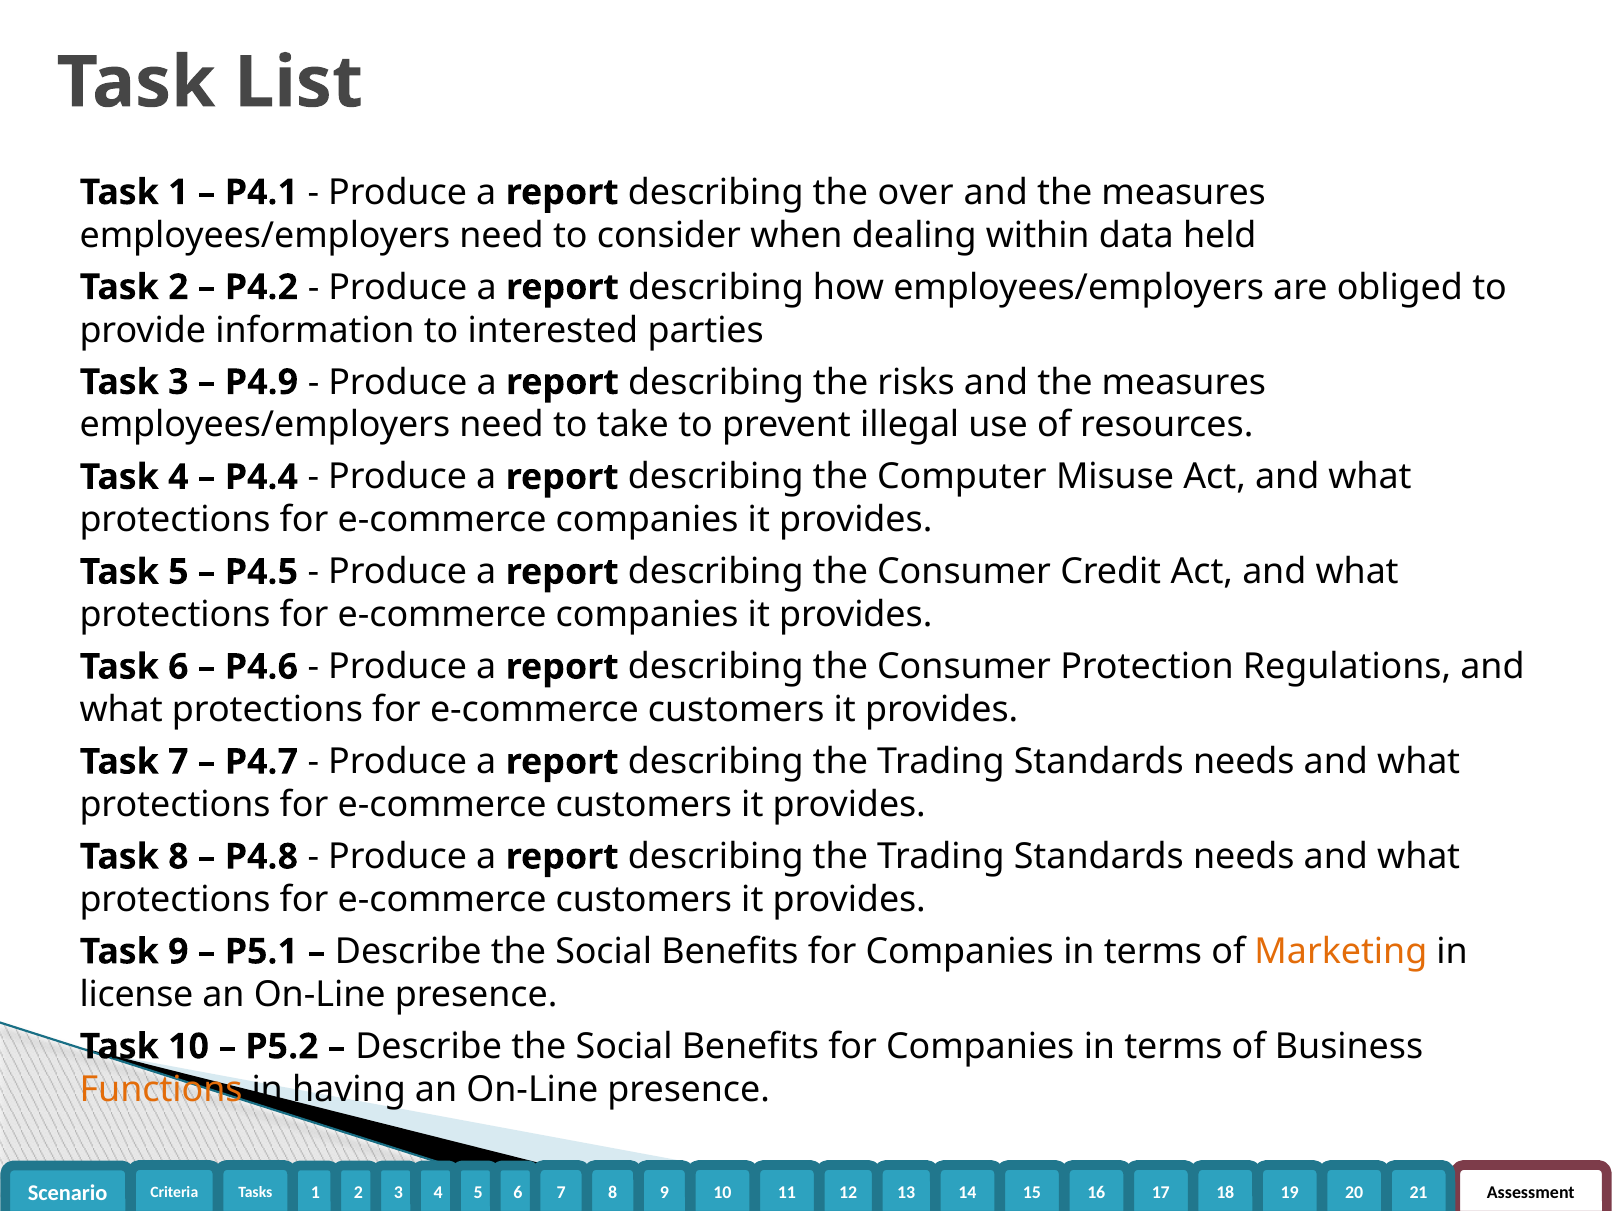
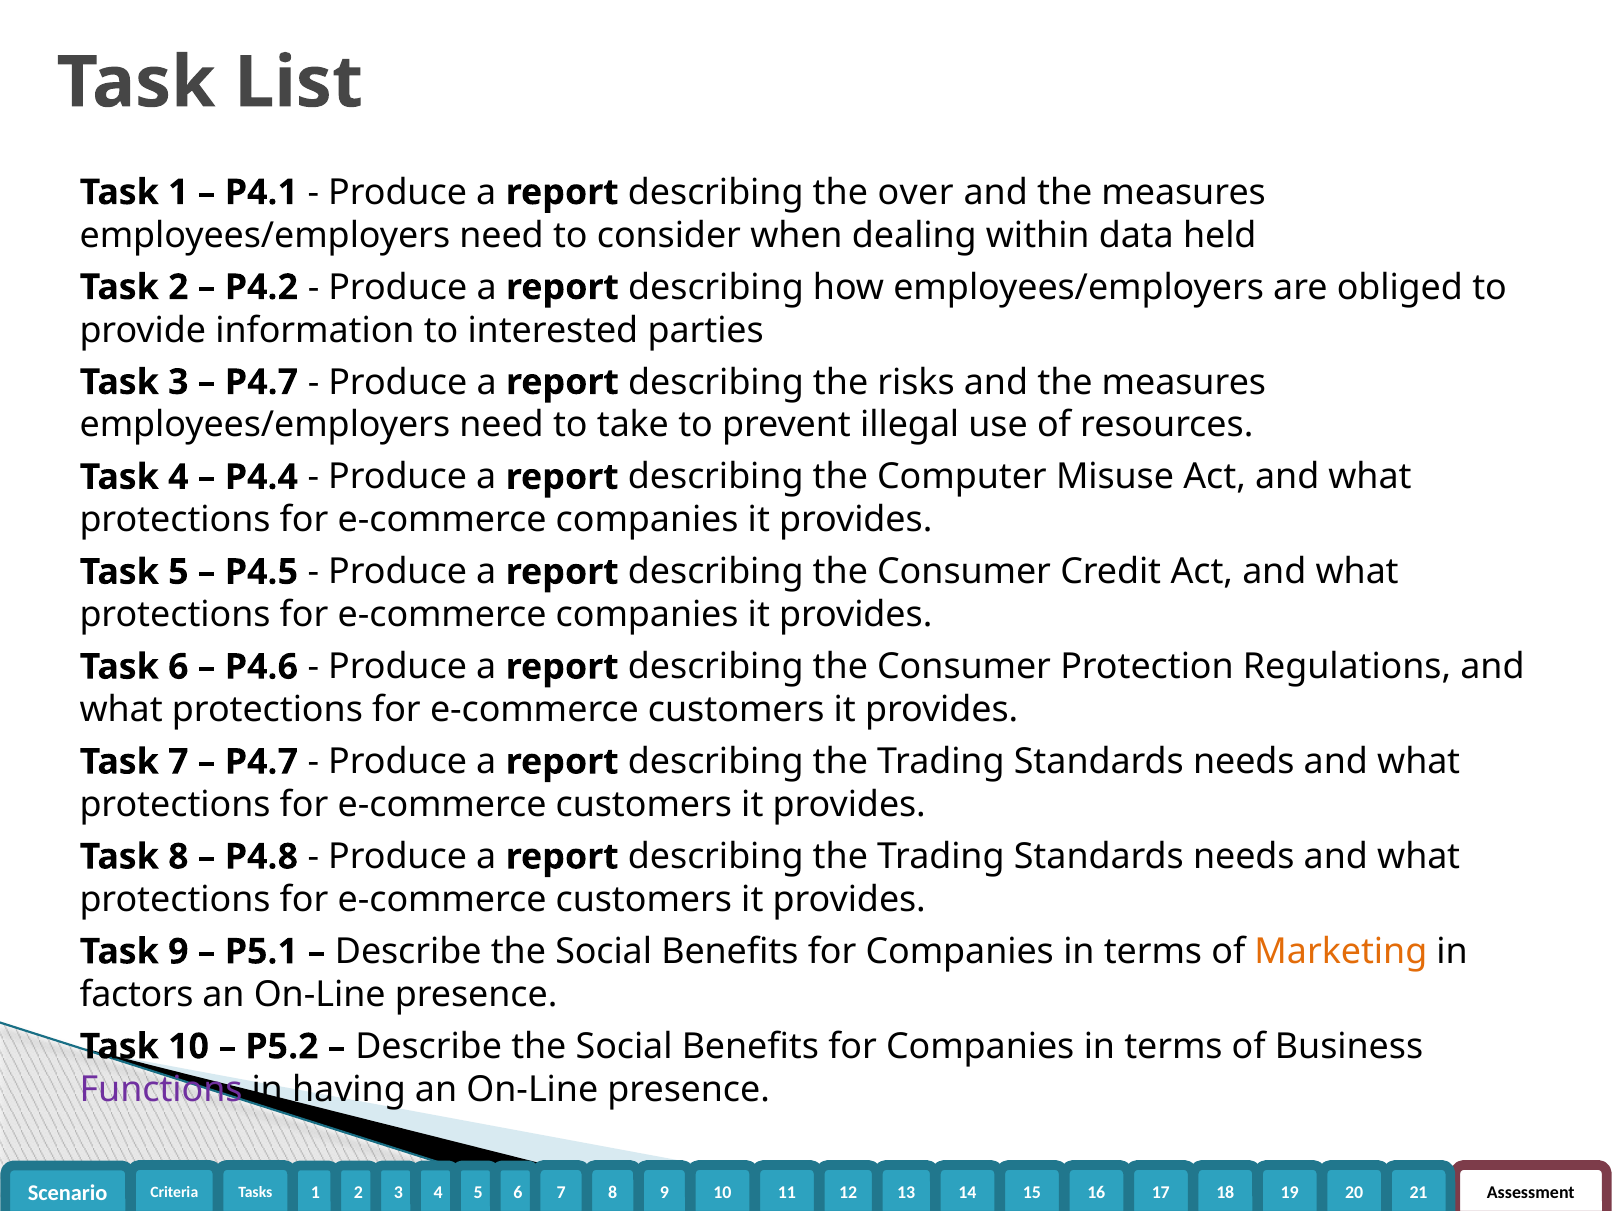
P4.9: P4.9 -> P4.7 (262, 382)
license: license -> factors (137, 994)
Functions colour: orange -> purple (161, 1089)
